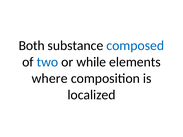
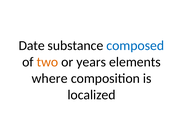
Both: Both -> Date (32, 46)
two colour: blue -> orange (47, 62)
while: while -> years (91, 62)
